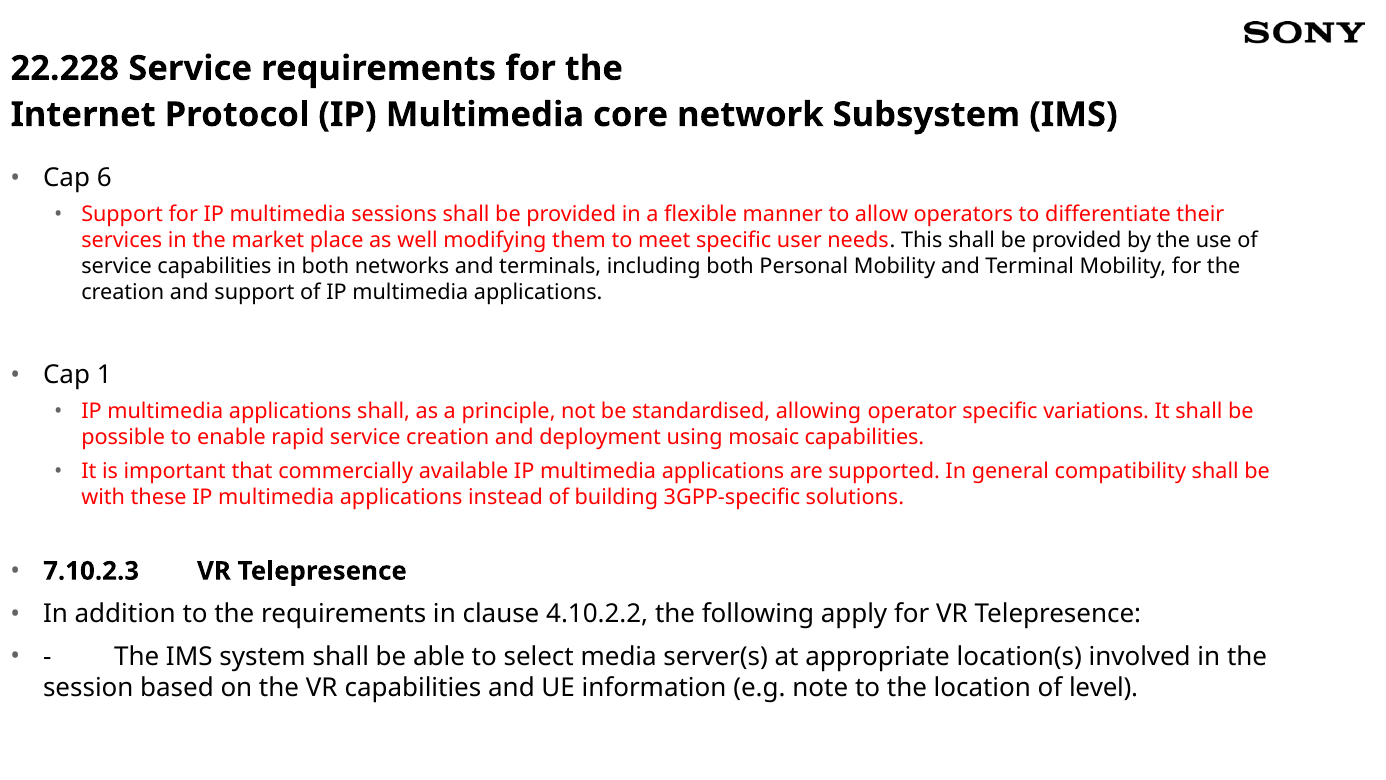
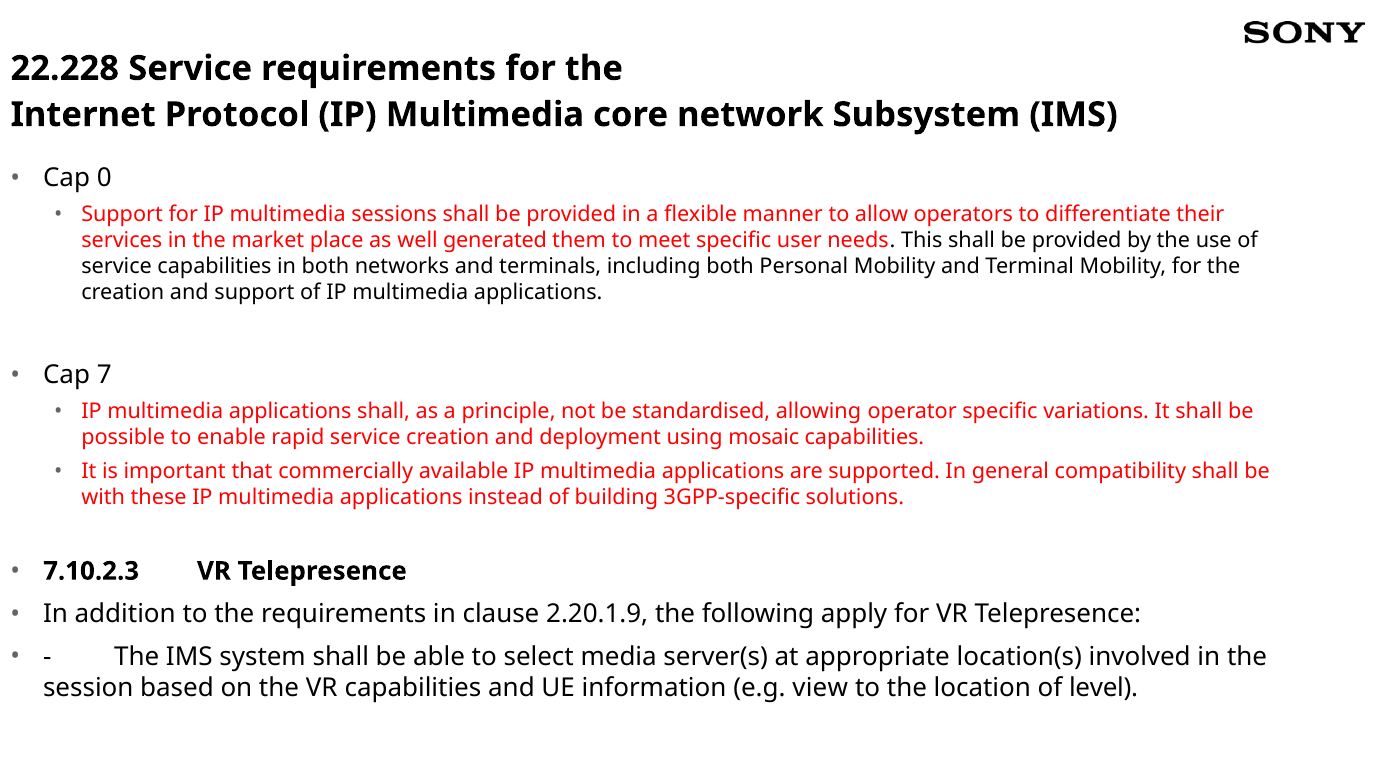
6: 6 -> 0 (104, 178)
modifying: modifying -> generated (495, 240)
1: 1 -> 7 (104, 375)
4.10.2.2: 4.10.2.2 -> 2.20.1.9 (597, 614)
note: note -> view (820, 687)
